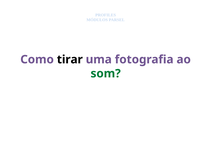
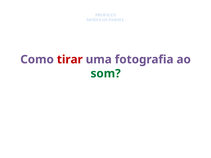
tirar colour: black -> red (70, 60)
